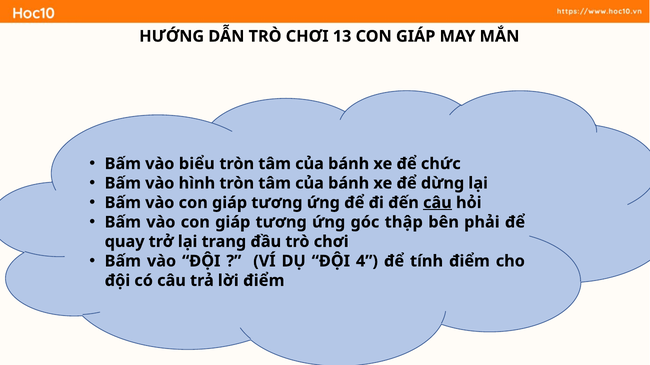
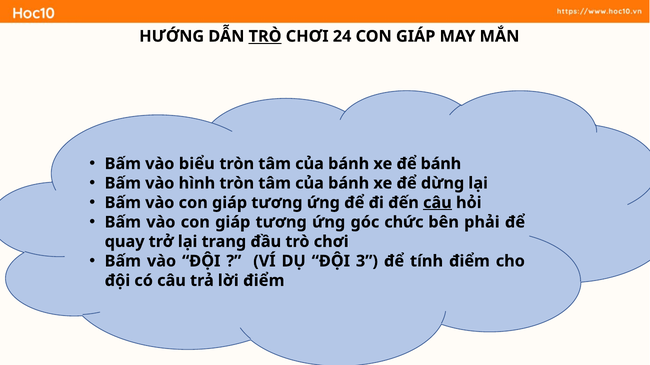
TRÒ underline: none -> present (265, 36)
13: 13 -> 24 (342, 36)
để chức: chức -> bánh (441, 164)
thập: thập -> chức (404, 223)
4: 4 -> 3 (367, 262)
